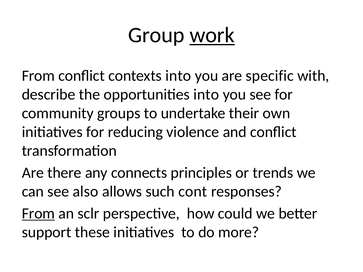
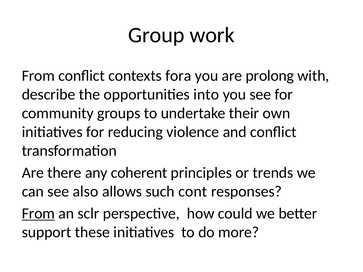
work underline: present -> none (212, 35)
contexts into: into -> fora (178, 76)
specific: specific -> prolong (270, 76)
connects: connects -> coherent (139, 173)
